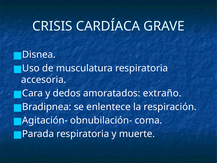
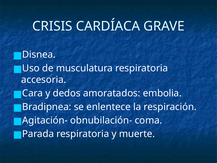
extraño: extraño -> embolia (162, 93)
